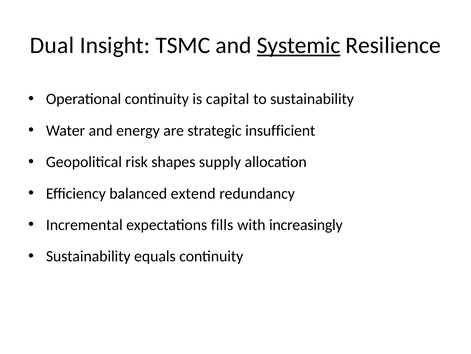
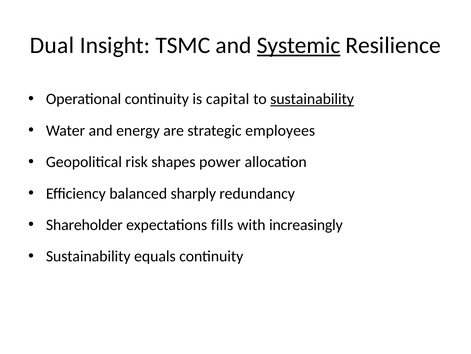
sustainability underline: none -> present (312, 99)
insufficient: insufficient -> employees (280, 130)
supply: supply -> power (220, 162)
extend: extend -> sharply (193, 193)
Incremental: Incremental -> Shareholder (84, 224)
